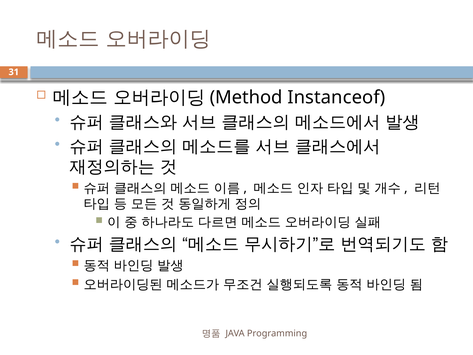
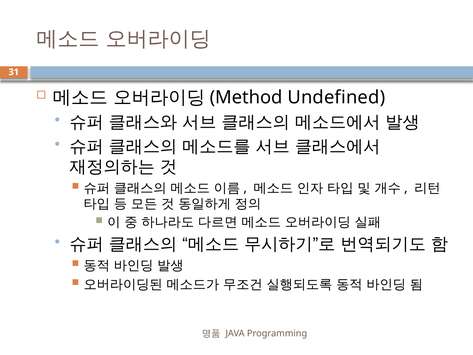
Instanceof: Instanceof -> Undefined (336, 97)
